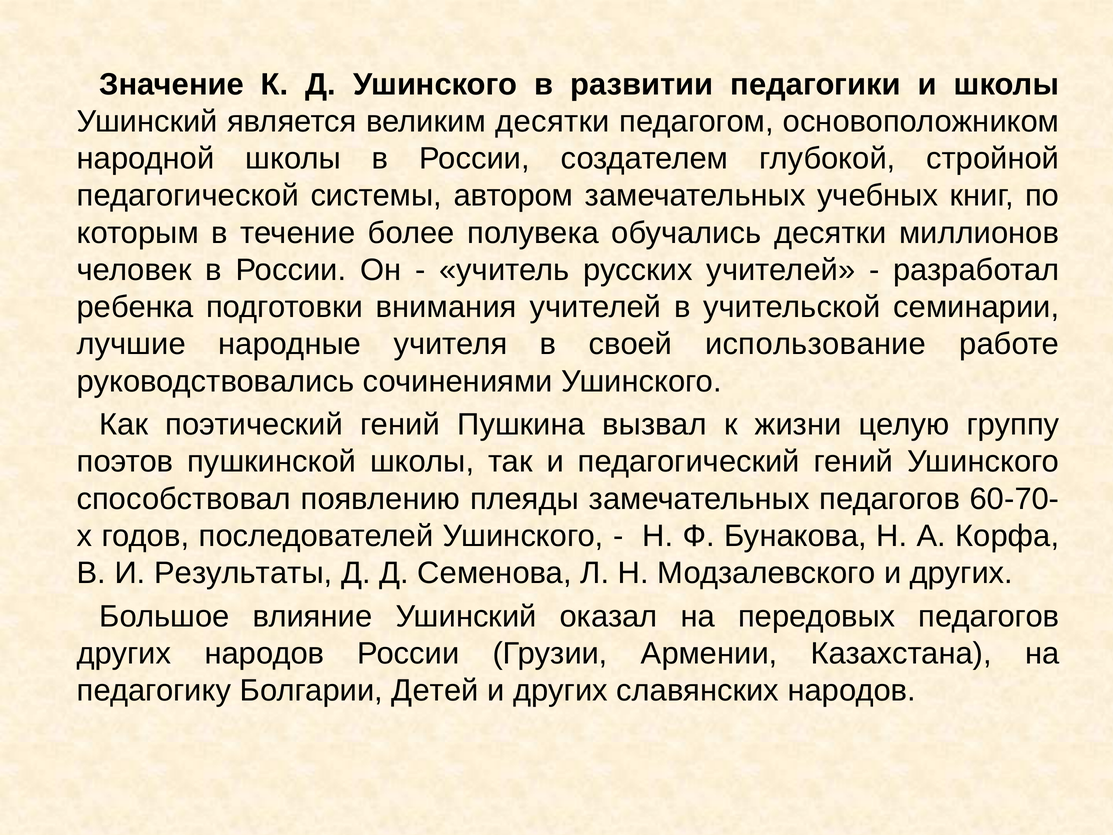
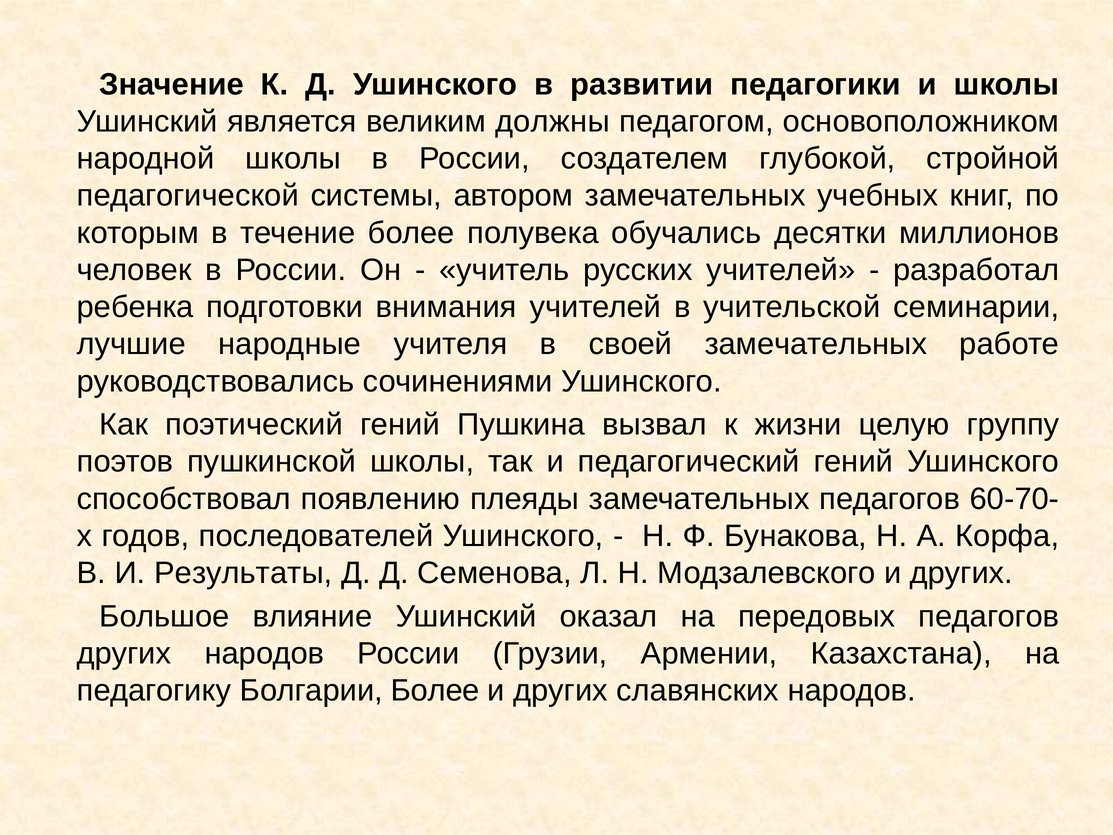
великим десятки: десятки -> должны (553, 121)
своей использование: использование -> замечательных (816, 344)
Болгарии Детей: Детей -> Более (435, 690)
